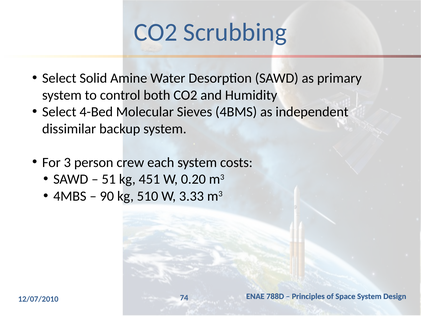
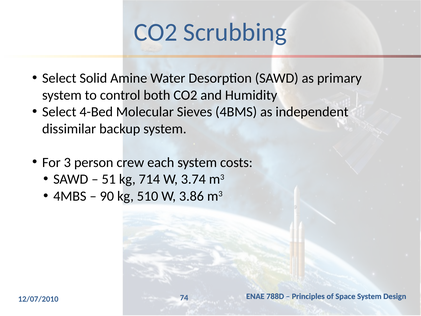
451: 451 -> 714 (149, 179)
0.20: 0.20 -> 3.74 (193, 179)
3.33: 3.33 -> 3.86 (192, 196)
